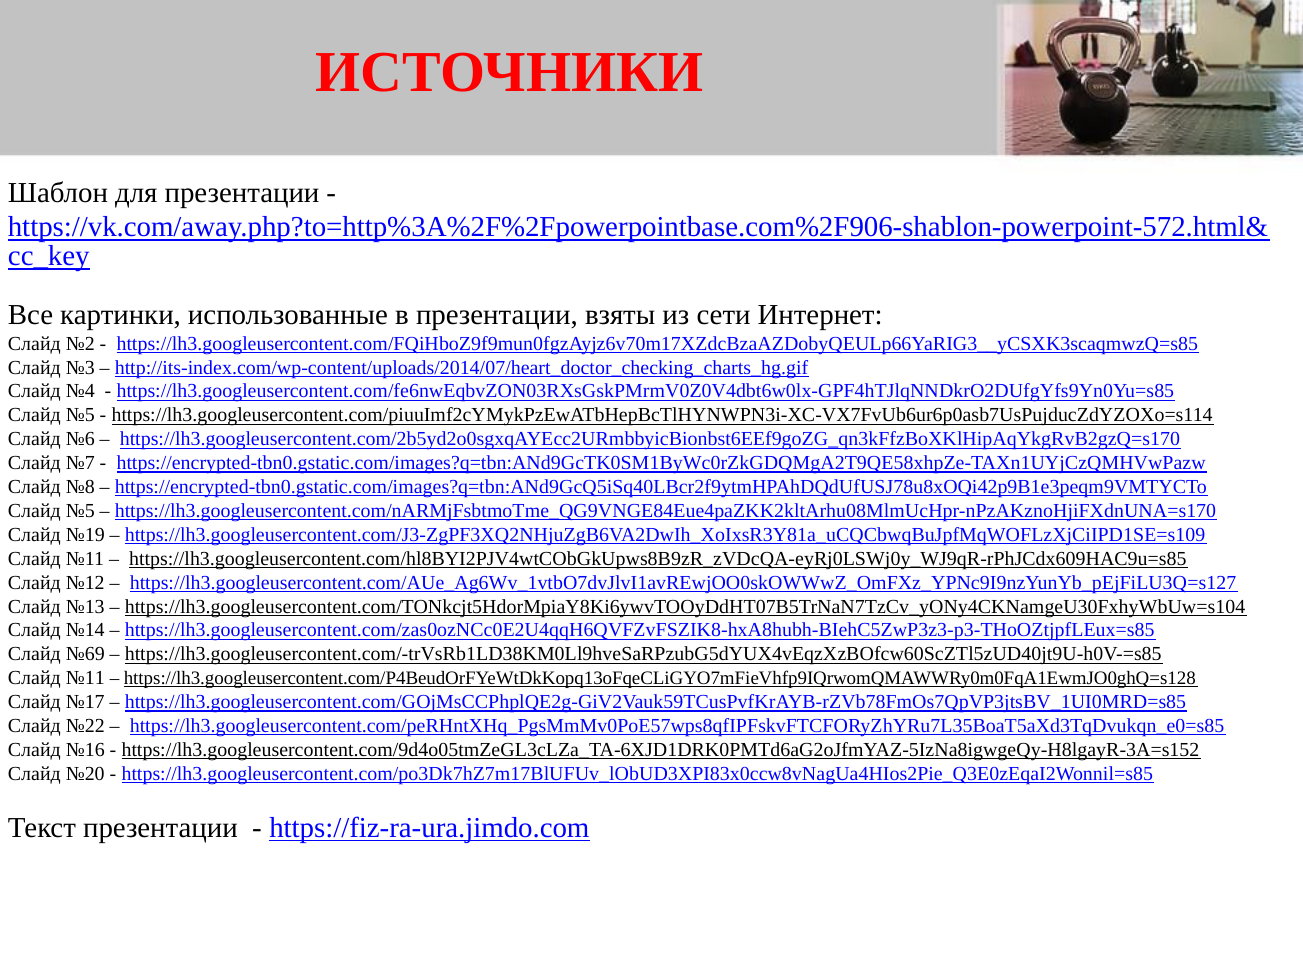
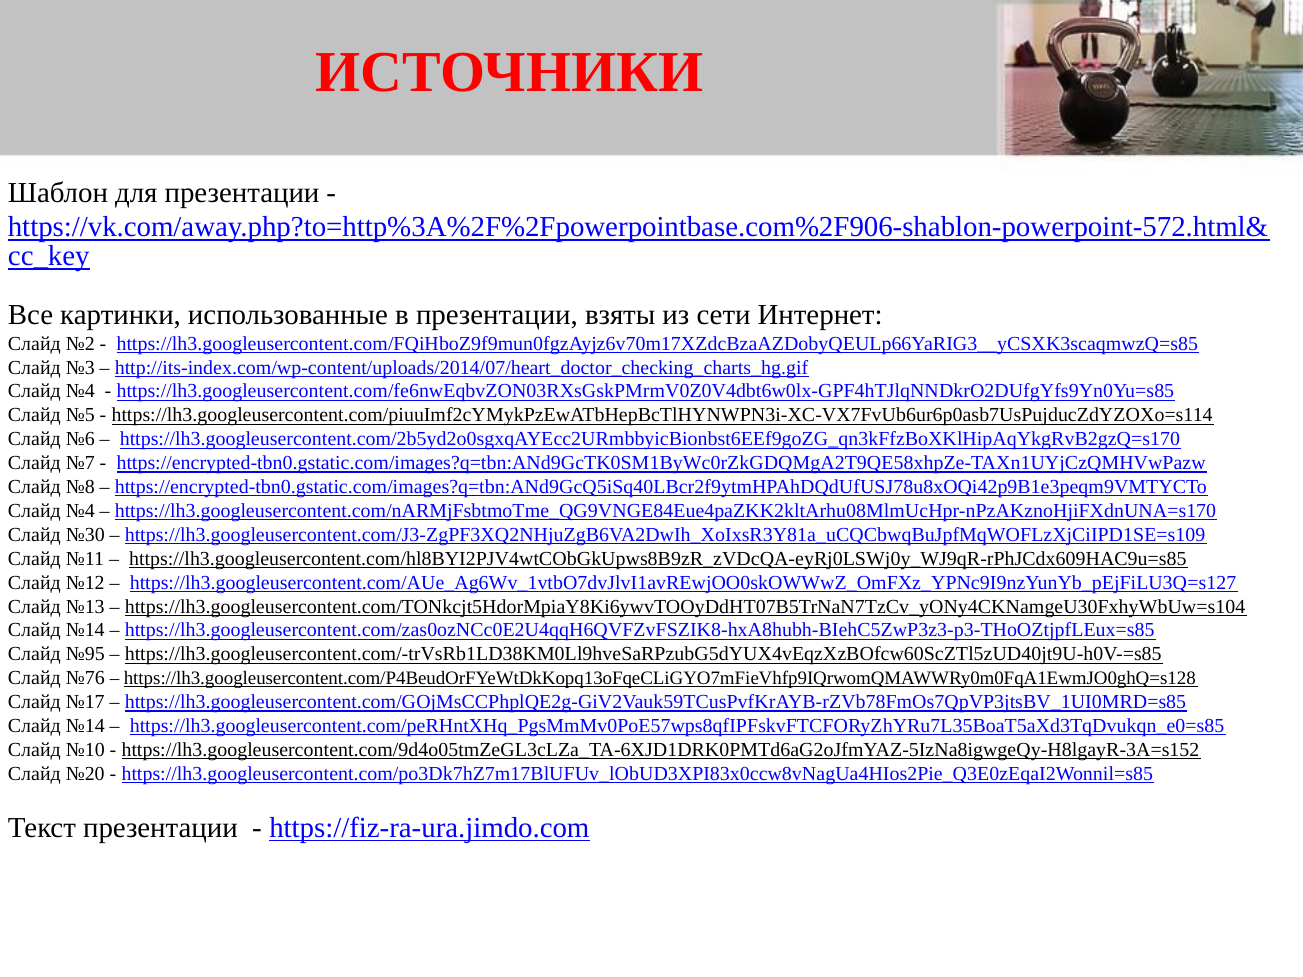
№5: №5 -> №4 (80, 511)
№19: №19 -> №30 (85, 535)
№69: №69 -> №95 (85, 654)
№11: №11 -> №76 (85, 678)
№22: №22 -> №14 (85, 726)
№16: №16 -> №10 (85, 750)
